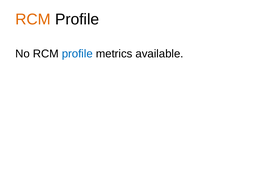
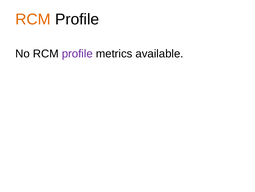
profile colour: blue -> purple (77, 53)
